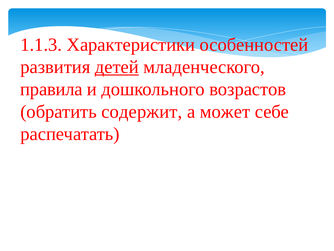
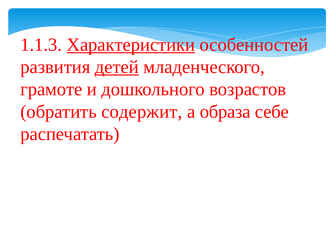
Характеристики underline: none -> present (131, 45)
правила: правила -> грамоте (51, 89)
может: может -> образа (225, 111)
